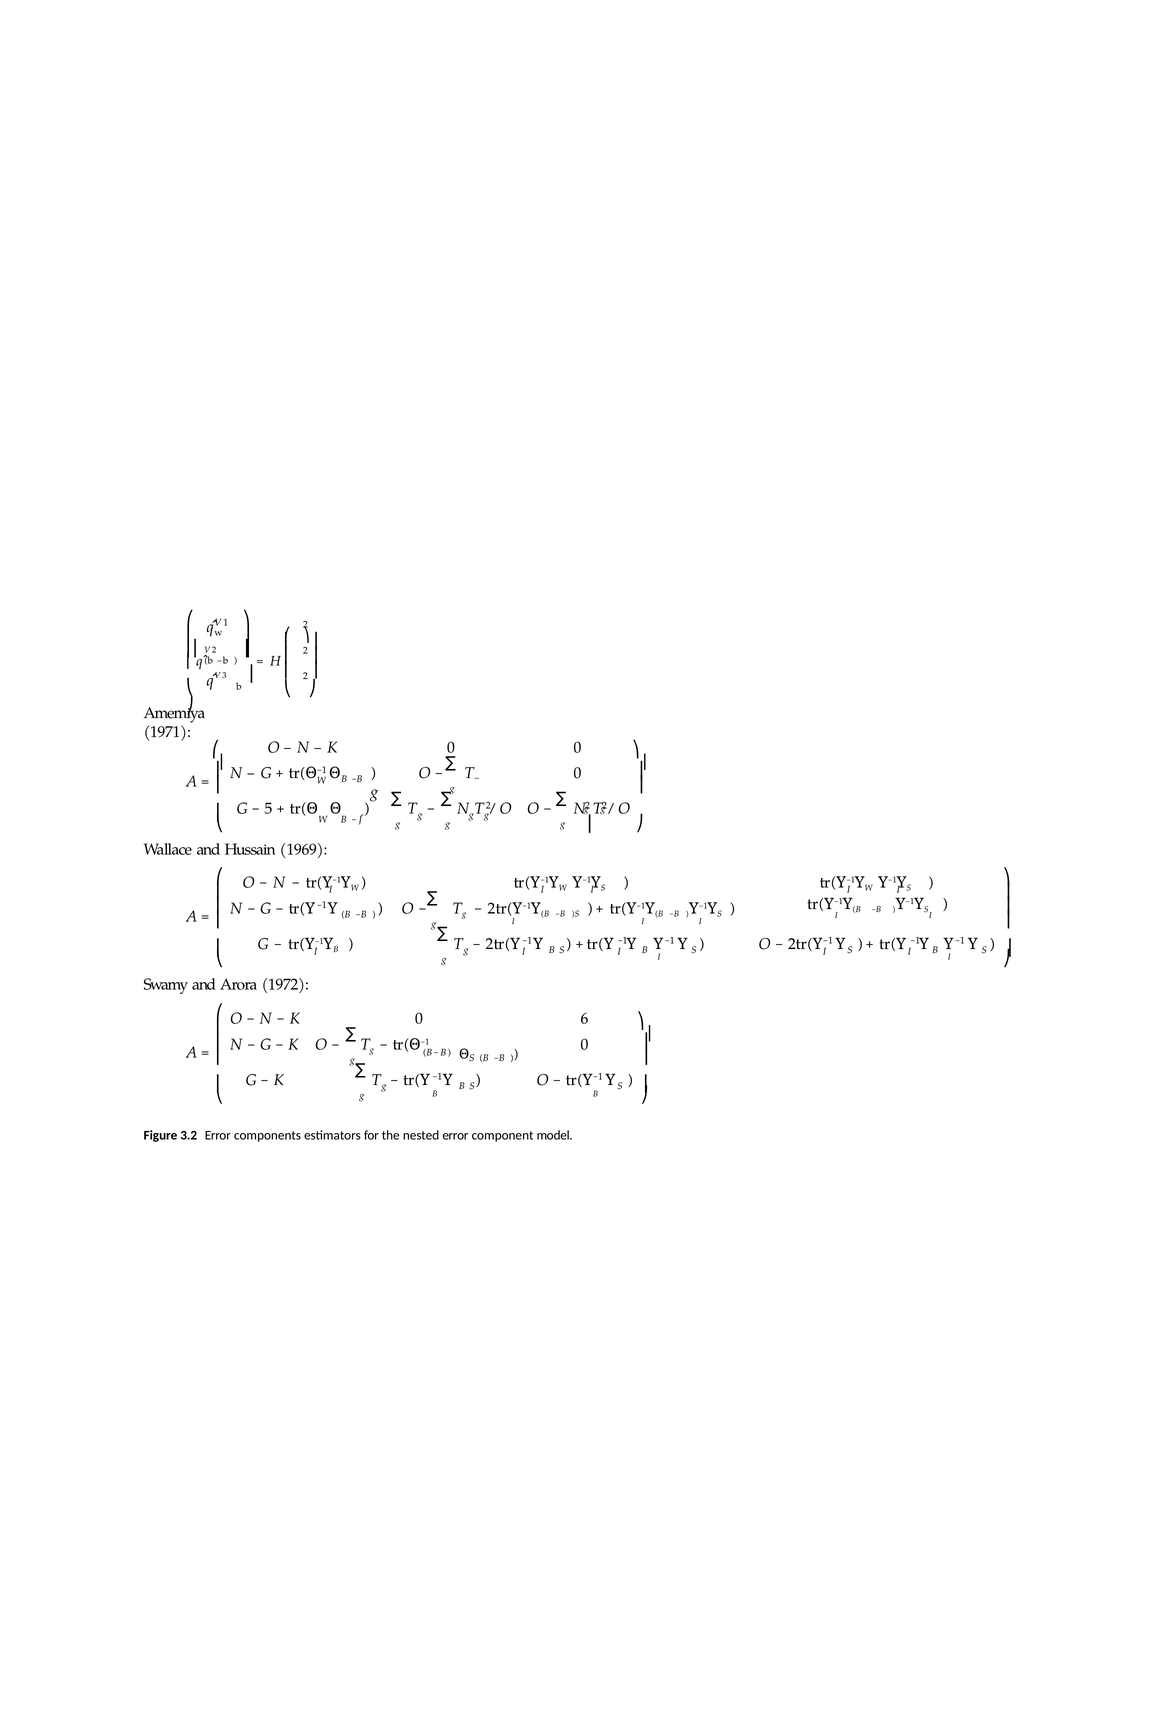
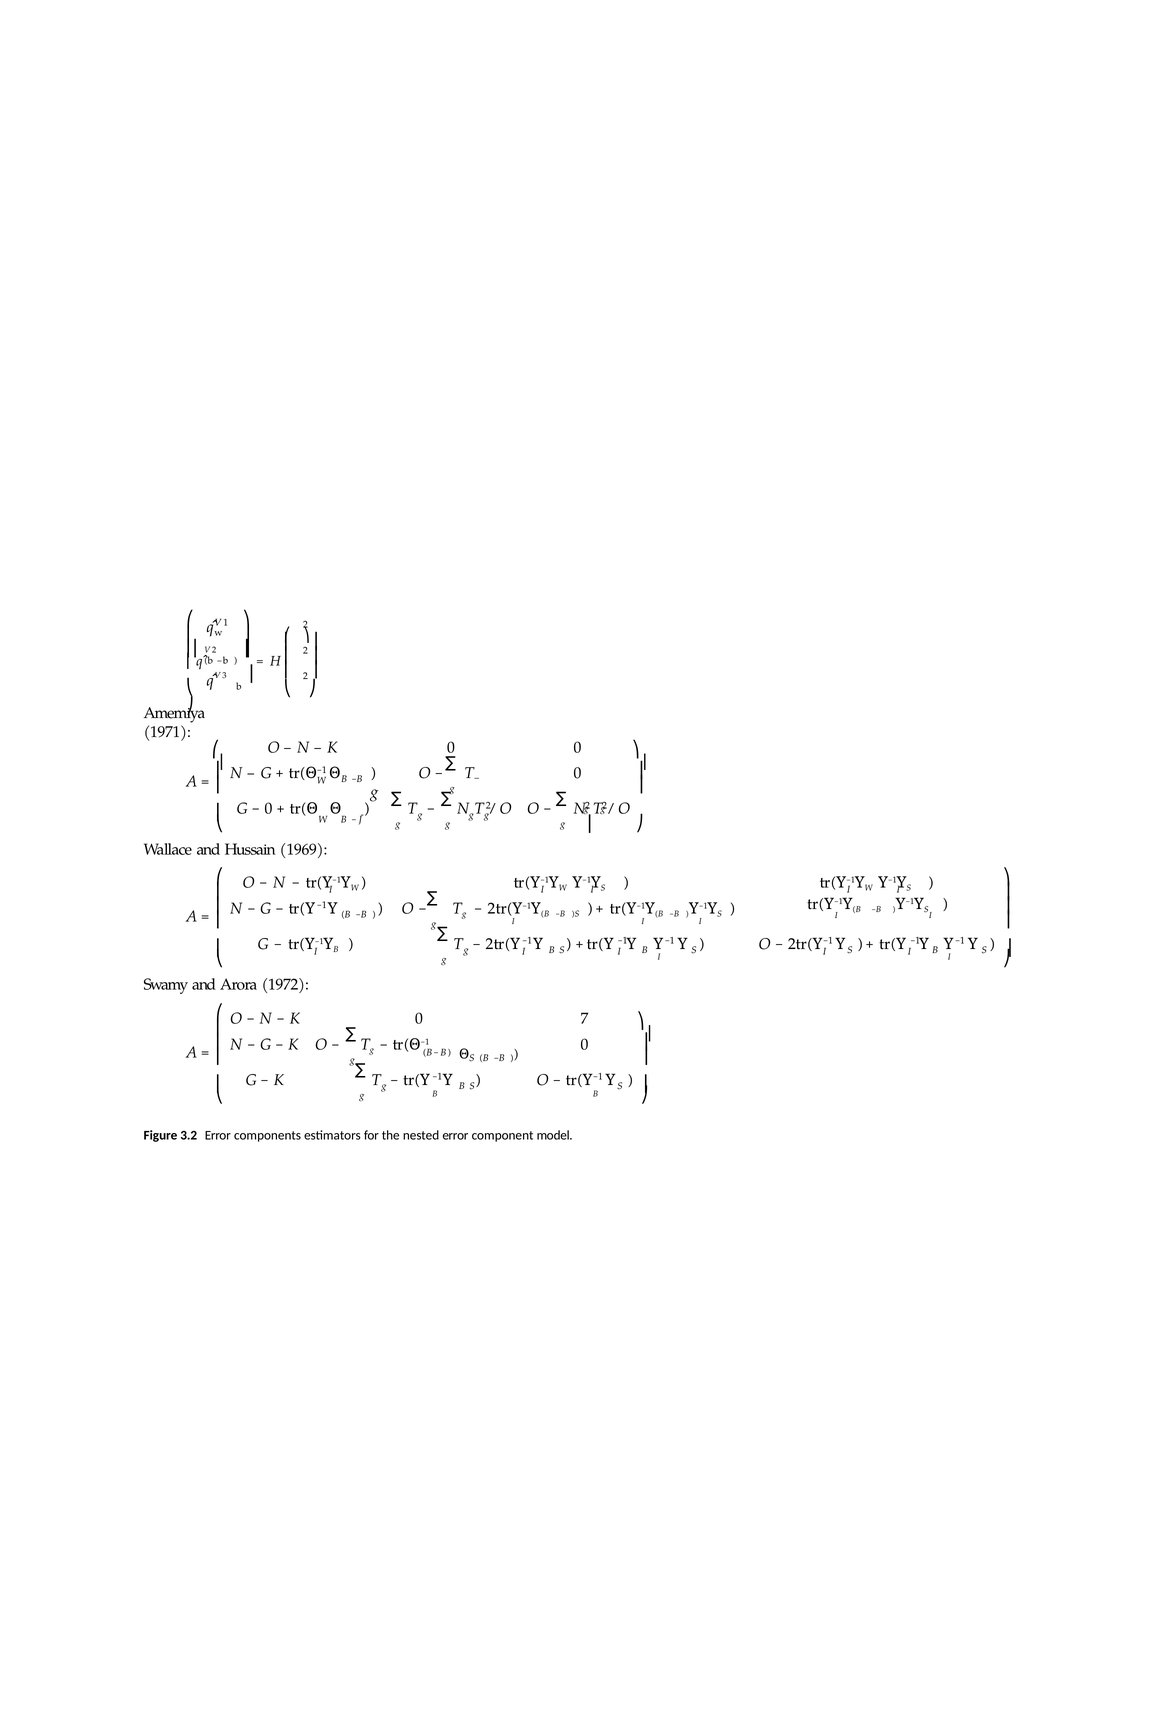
5: 5 -> 0 (269, 809)
6: 6 -> 7 (585, 1019)
